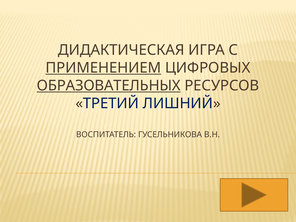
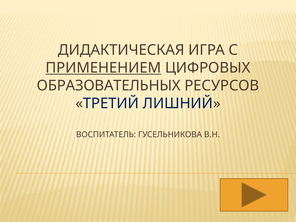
ОБРАЗОВАТЕЛЬНЫХ underline: present -> none (109, 86)
